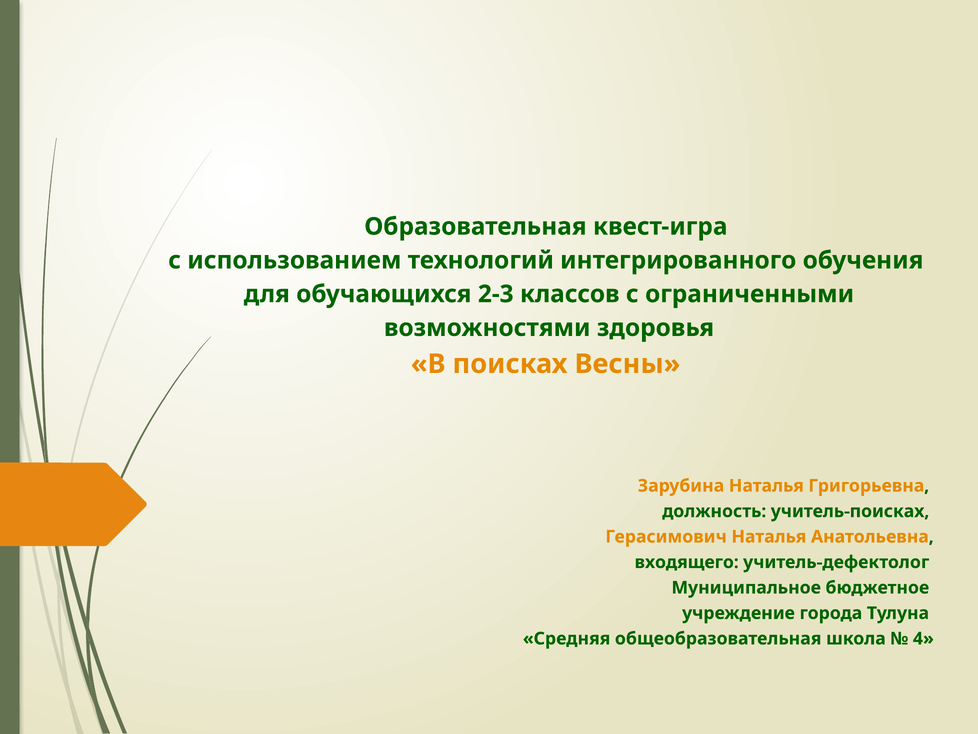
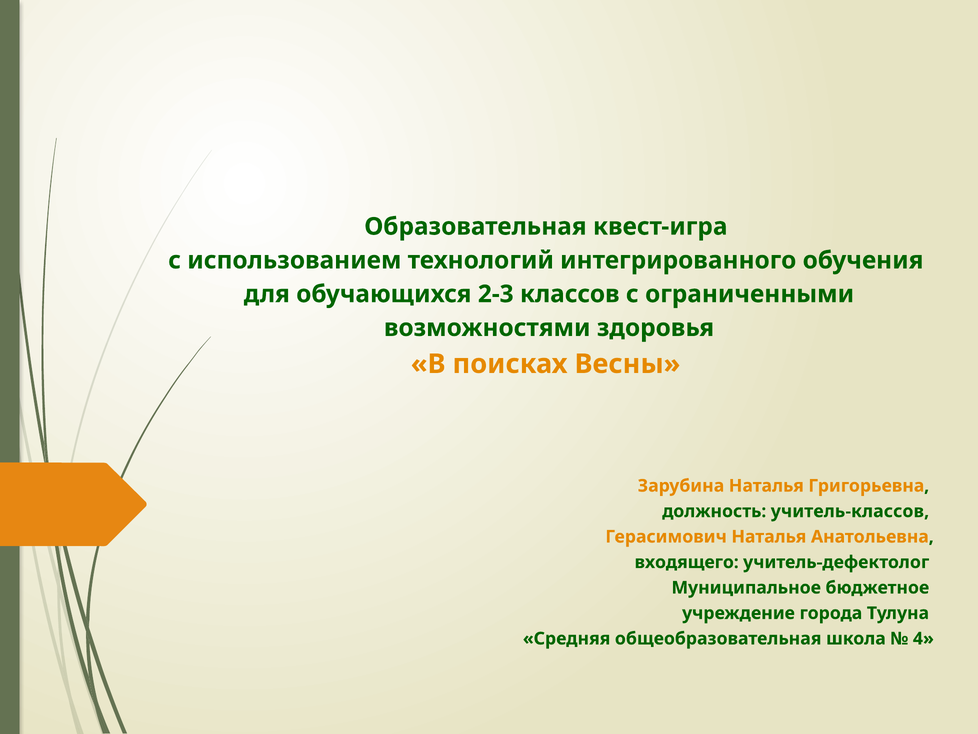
учитель-поисках: учитель-поисках -> учитель-классов (850, 511)
